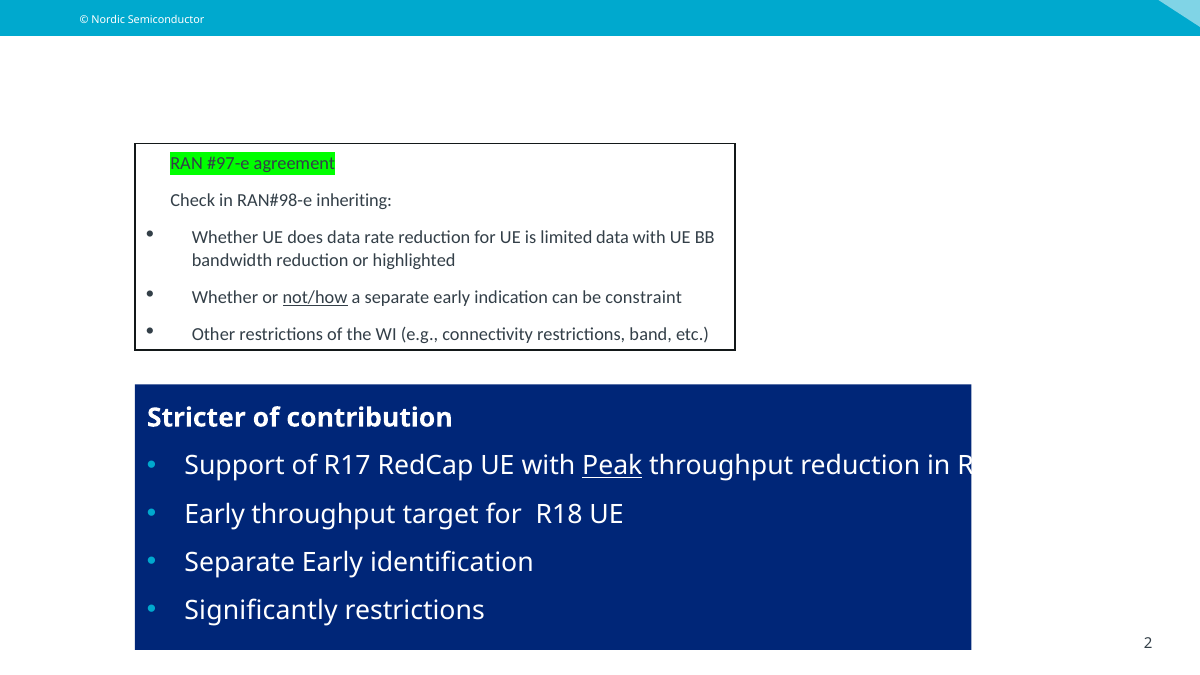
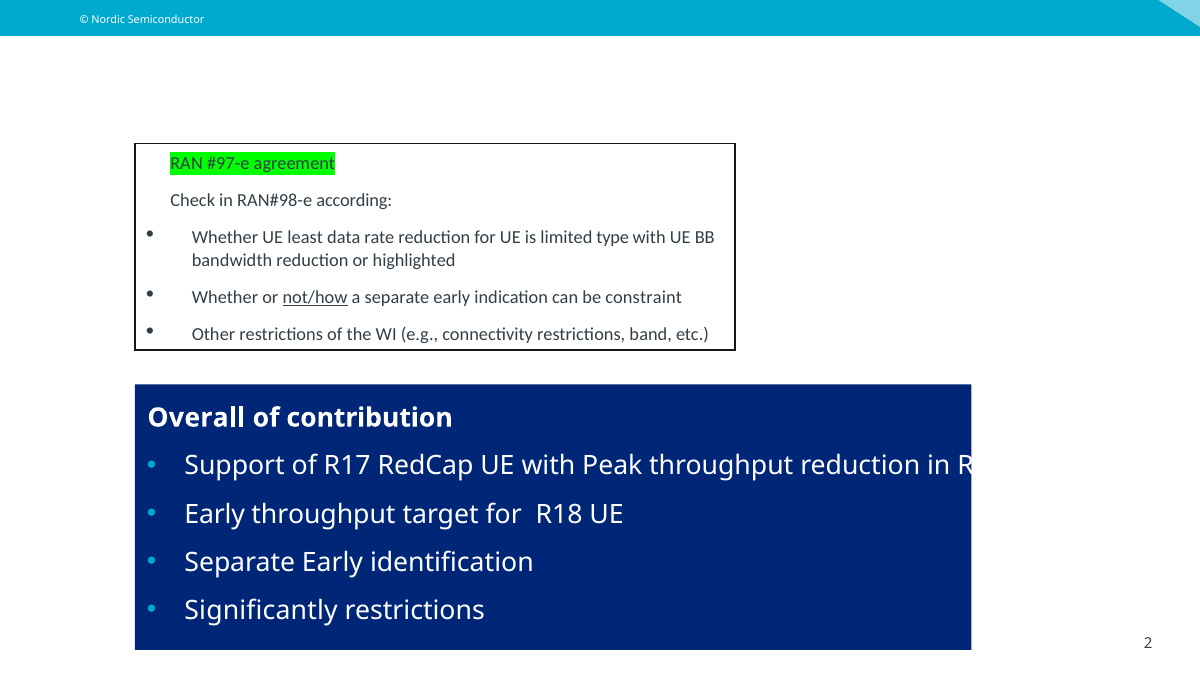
inheriting: inheriting -> according (354, 200)
does: does -> least (305, 237)
limited data: data -> type (613, 237)
Stricter: Stricter -> Overall (196, 418)
Peak underline: present -> none (612, 466)
